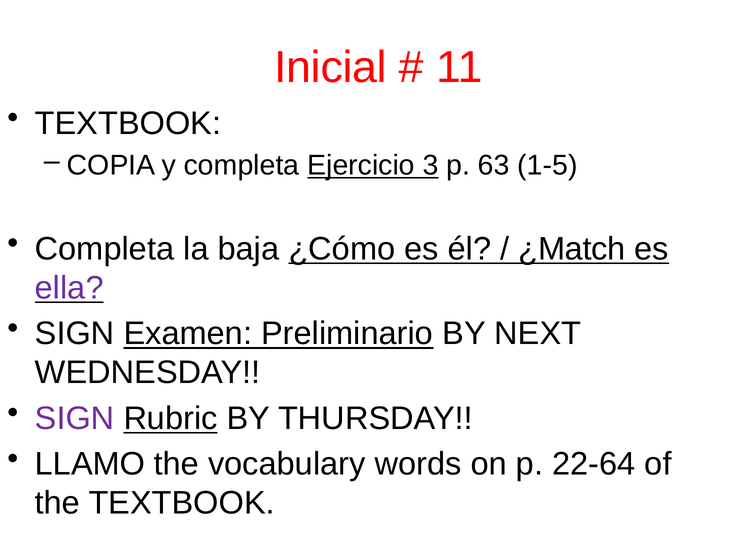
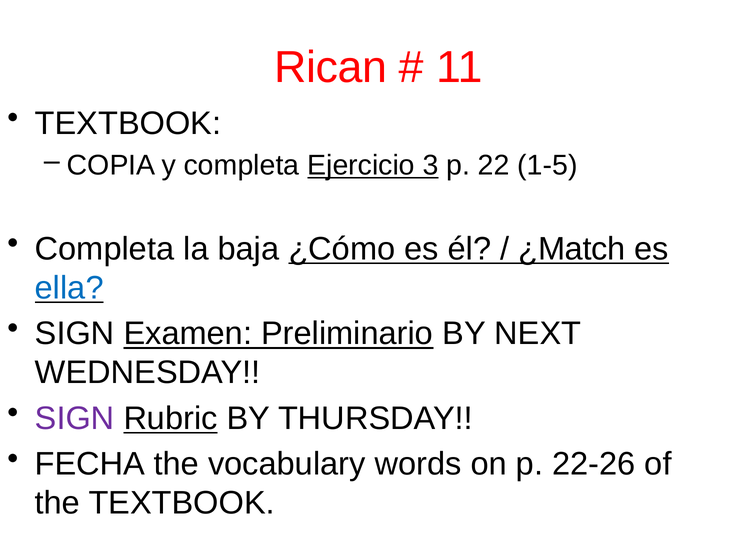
Inicial: Inicial -> Rican (331, 67)
63: 63 -> 22 (494, 165)
ella colour: purple -> blue (69, 288)
LLAMO: LLAMO -> FECHA (90, 464)
22-64: 22-64 -> 22-26 (594, 464)
